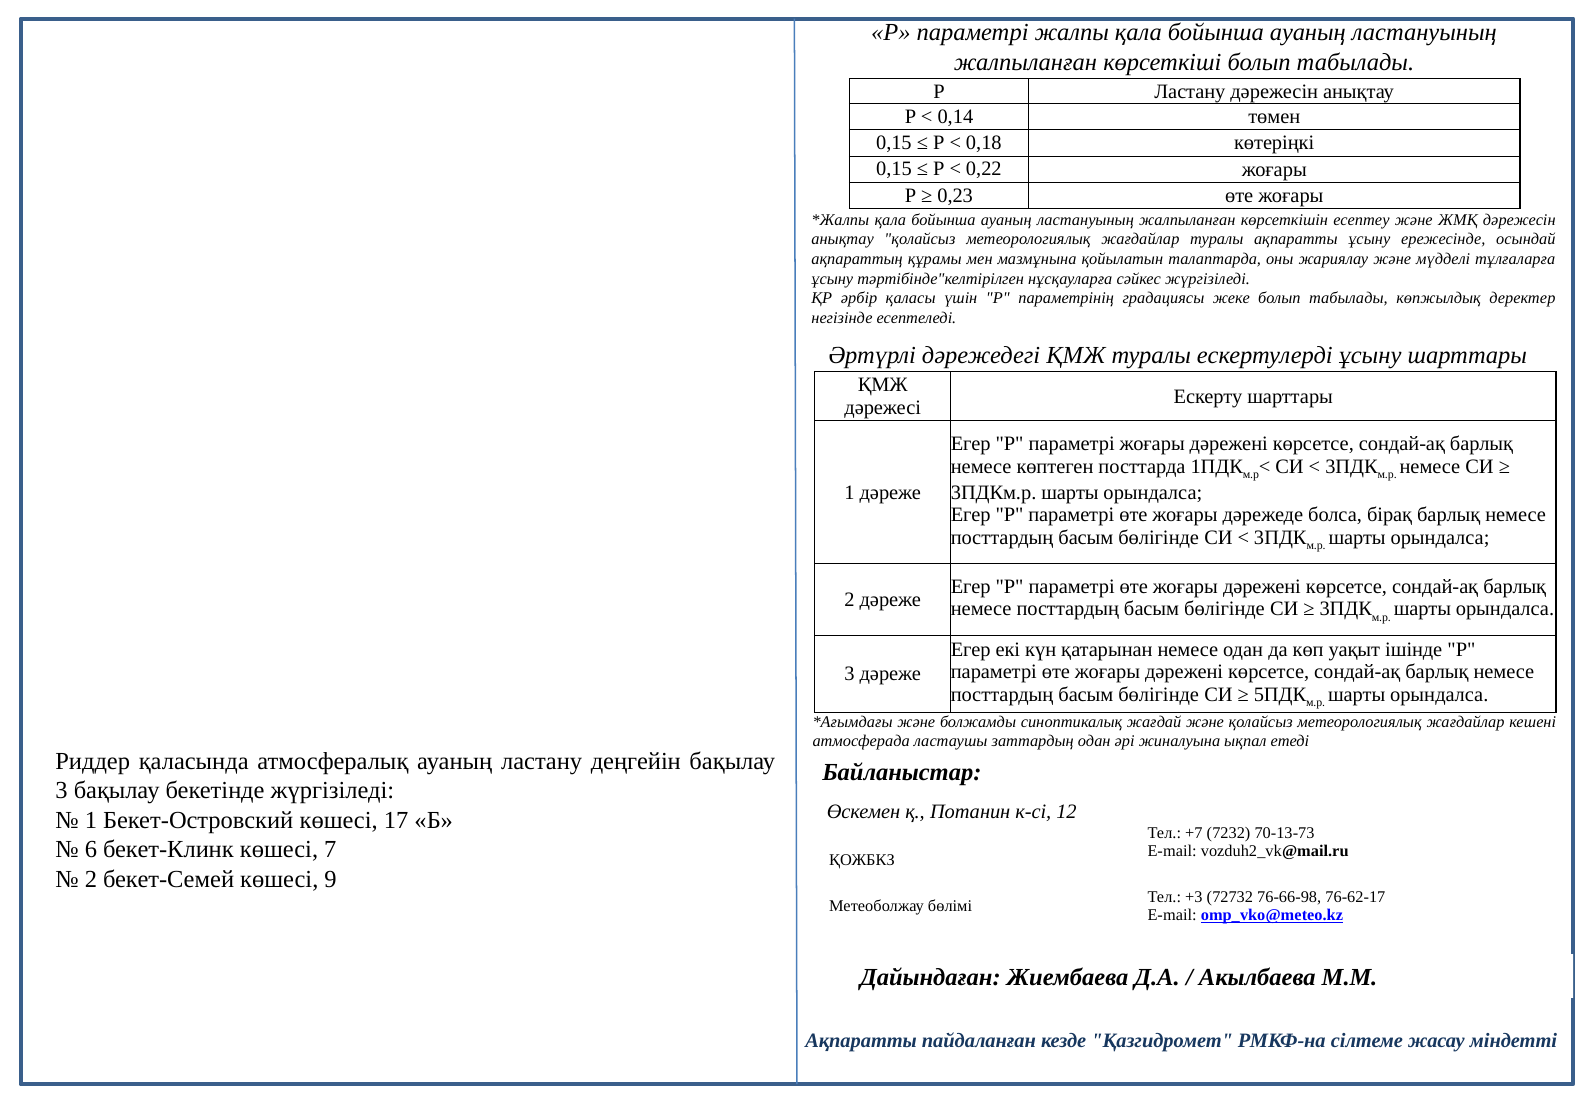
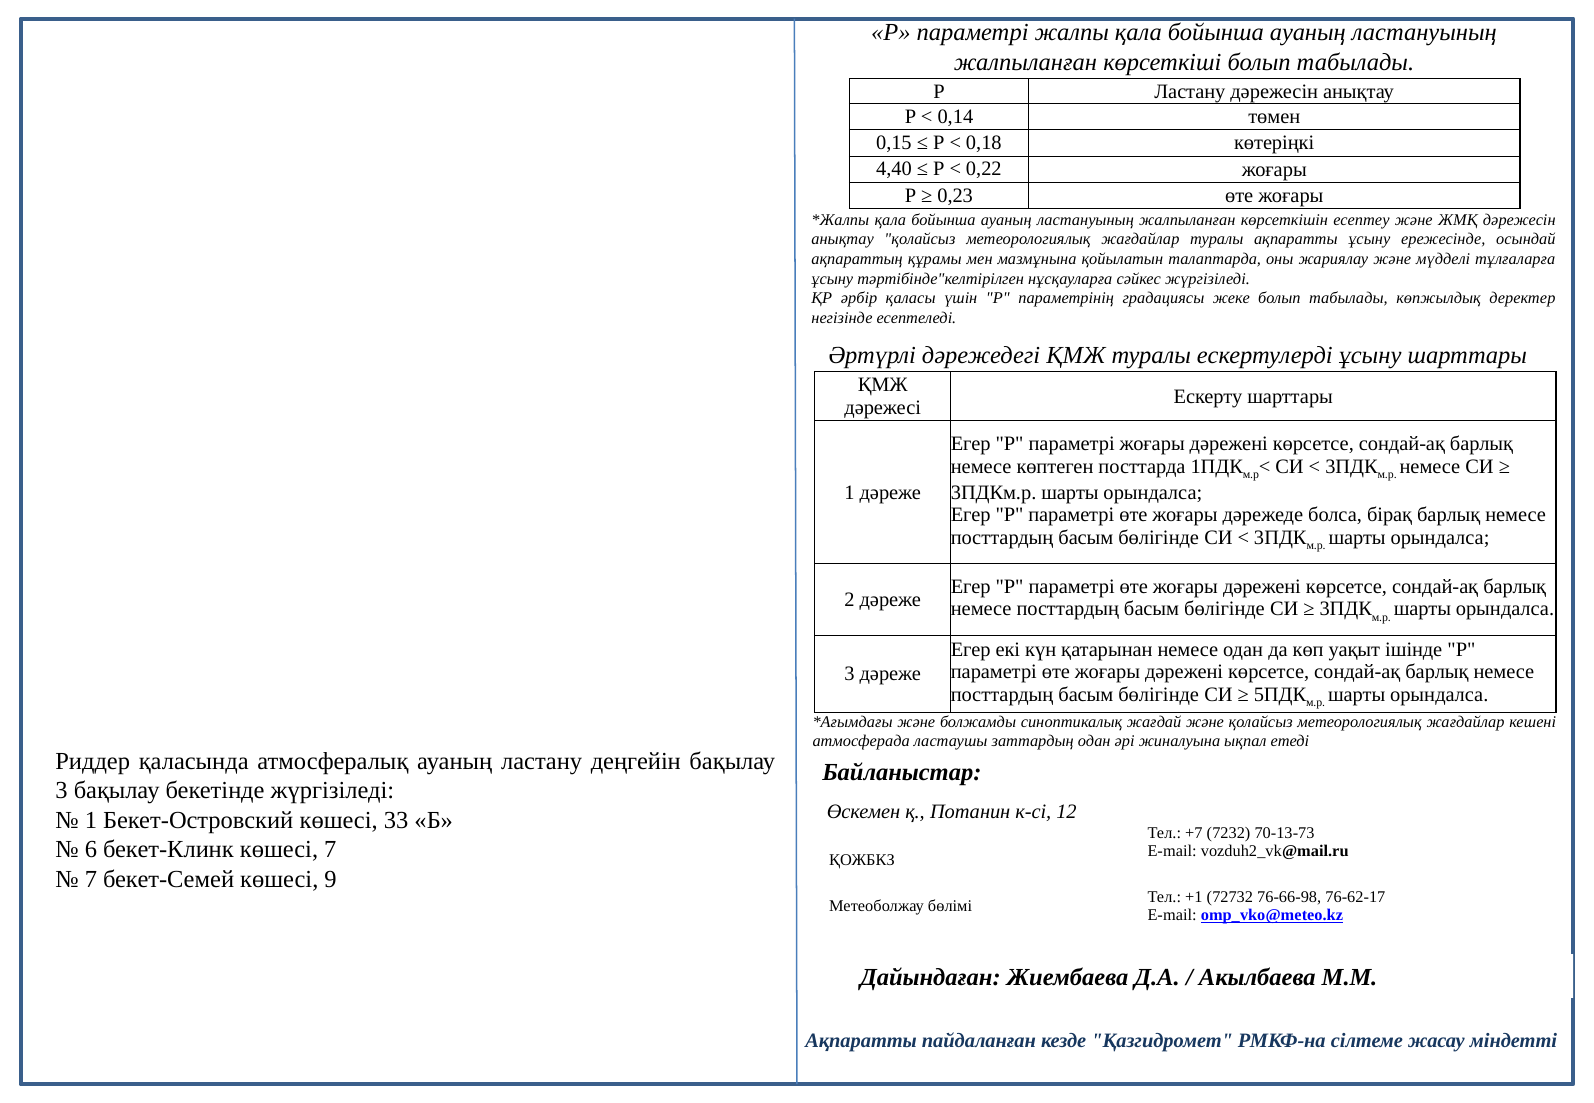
0,15: 0,15 -> 4,40 (894, 169)
17: 17 -> 33 (396, 821)
2: 2 -> 7 (91, 879)
+3: +3 -> +1 (1194, 897)
